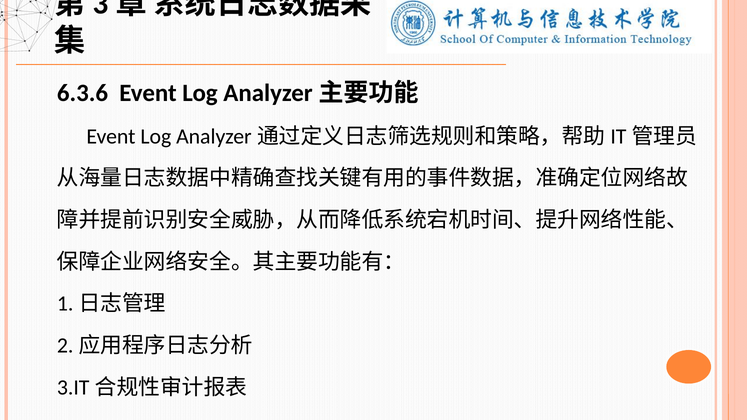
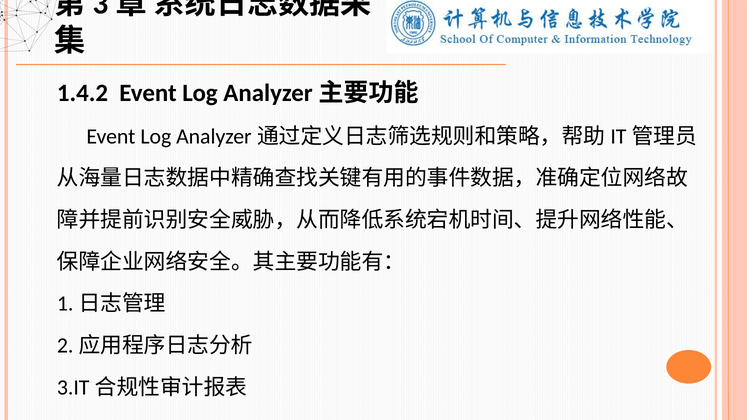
6.3.6: 6.3.6 -> 1.4.2 (83, 93)
